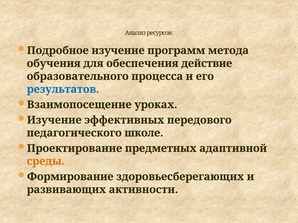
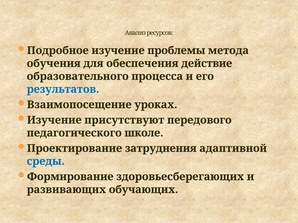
программ: программ -> проблемы (176, 51)
эффективных: эффективных -> присутствуют (124, 120)
предметных: предметных -> затруднения (161, 149)
среды colour: orange -> blue (46, 162)
активности: активности -> обучающих (144, 190)
